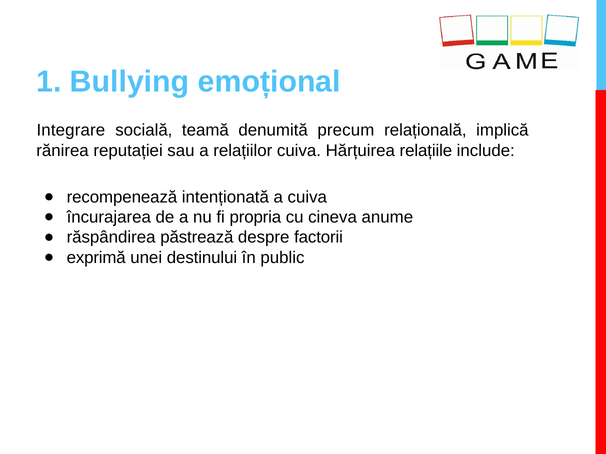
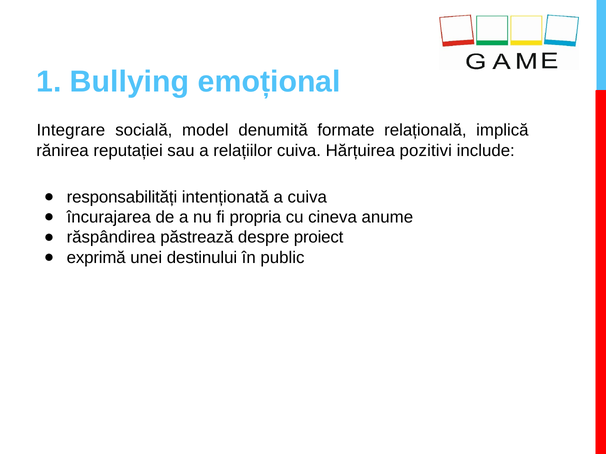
teamă: teamă -> model (205, 130)
precum: precum -> formate (346, 130)
relațiile: relațiile -> pozitivi (426, 151)
recompenează: recompenează -> responsabilități (122, 197)
factorii: factorii -> proiect (319, 238)
